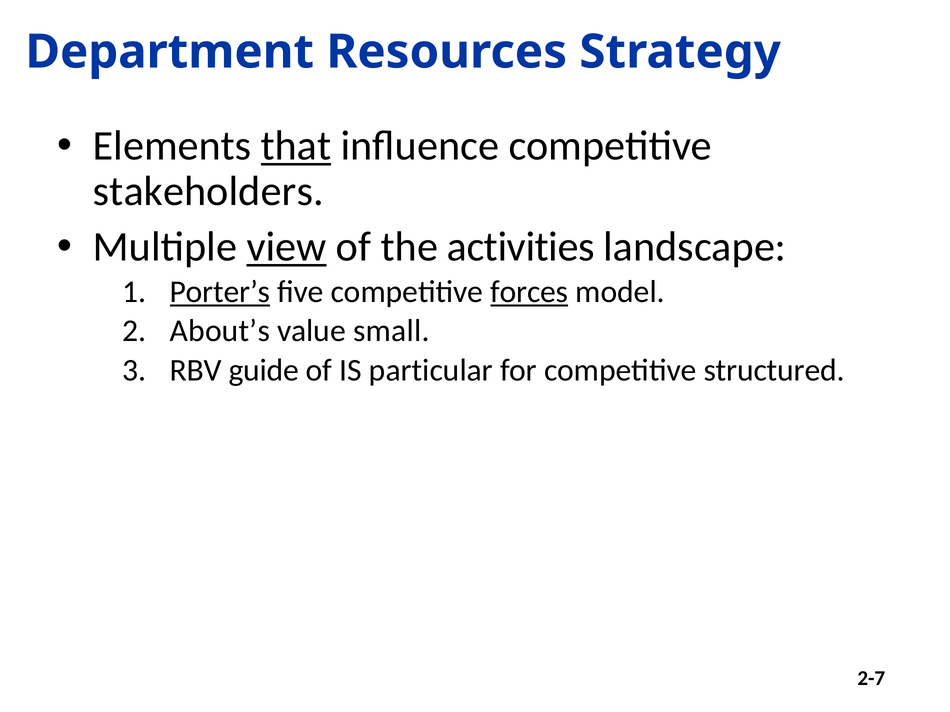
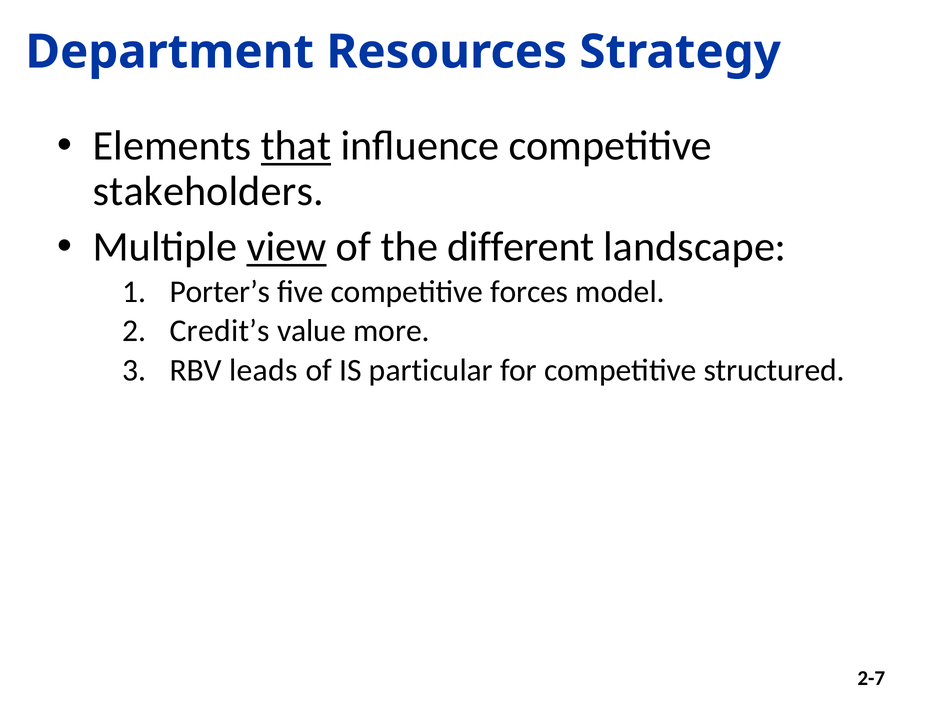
activities: activities -> different (521, 247)
Porter’s underline: present -> none (220, 292)
forces underline: present -> none (529, 292)
About’s: About’s -> Credit’s (220, 331)
small: small -> more (391, 331)
guide: guide -> leads (263, 370)
